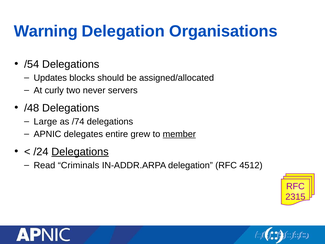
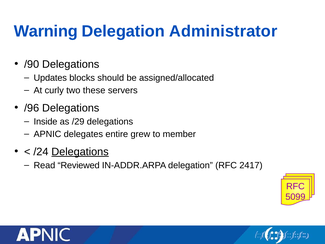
Organisations: Organisations -> Administrator (223, 31)
/54: /54 -> /90 (32, 64)
never: never -> these (94, 90)
/48: /48 -> /96 (32, 108)
Large: Large -> Inside (46, 121)
/74: /74 -> /29 (78, 121)
member underline: present -> none (179, 134)
Criminals: Criminals -> Reviewed (79, 165)
4512: 4512 -> 2417 (251, 165)
2315: 2315 -> 5099 (295, 197)
